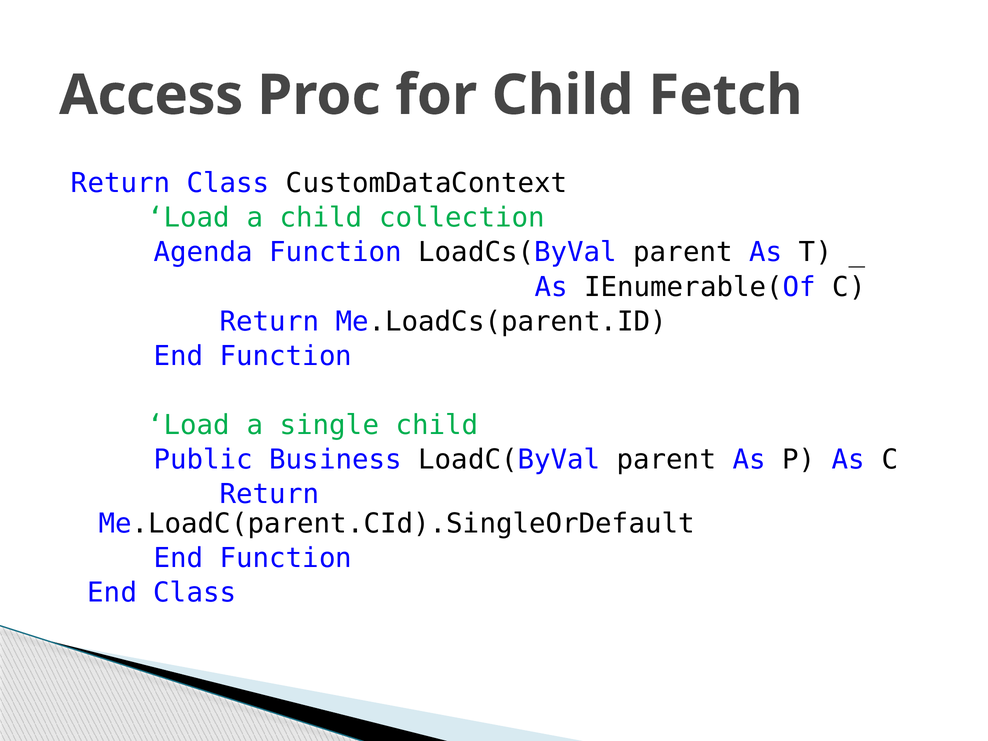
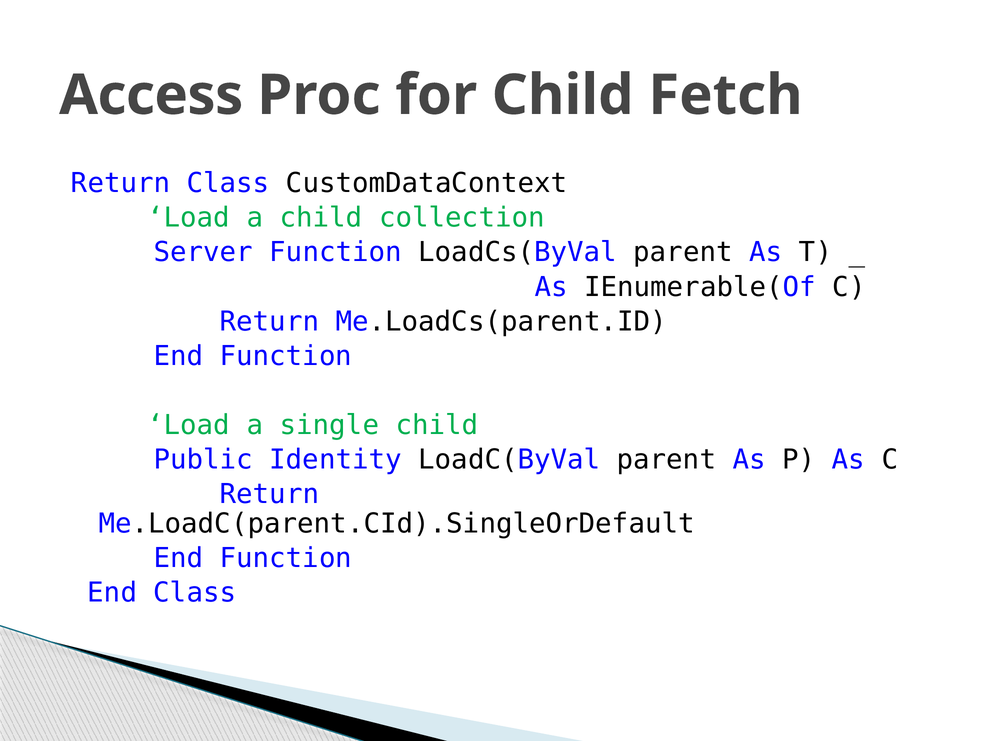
Agenda: Agenda -> Server (203, 252)
Business: Business -> Identity (336, 460)
